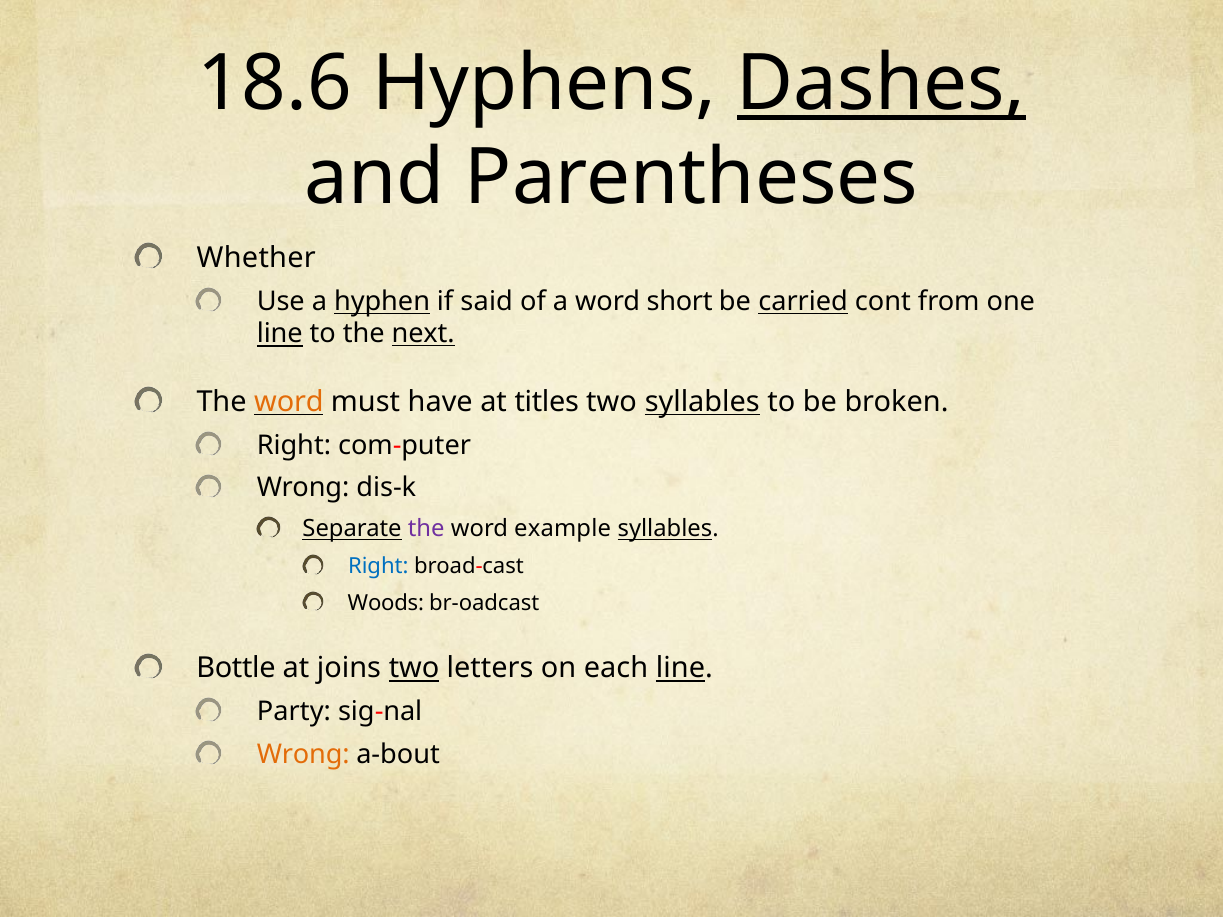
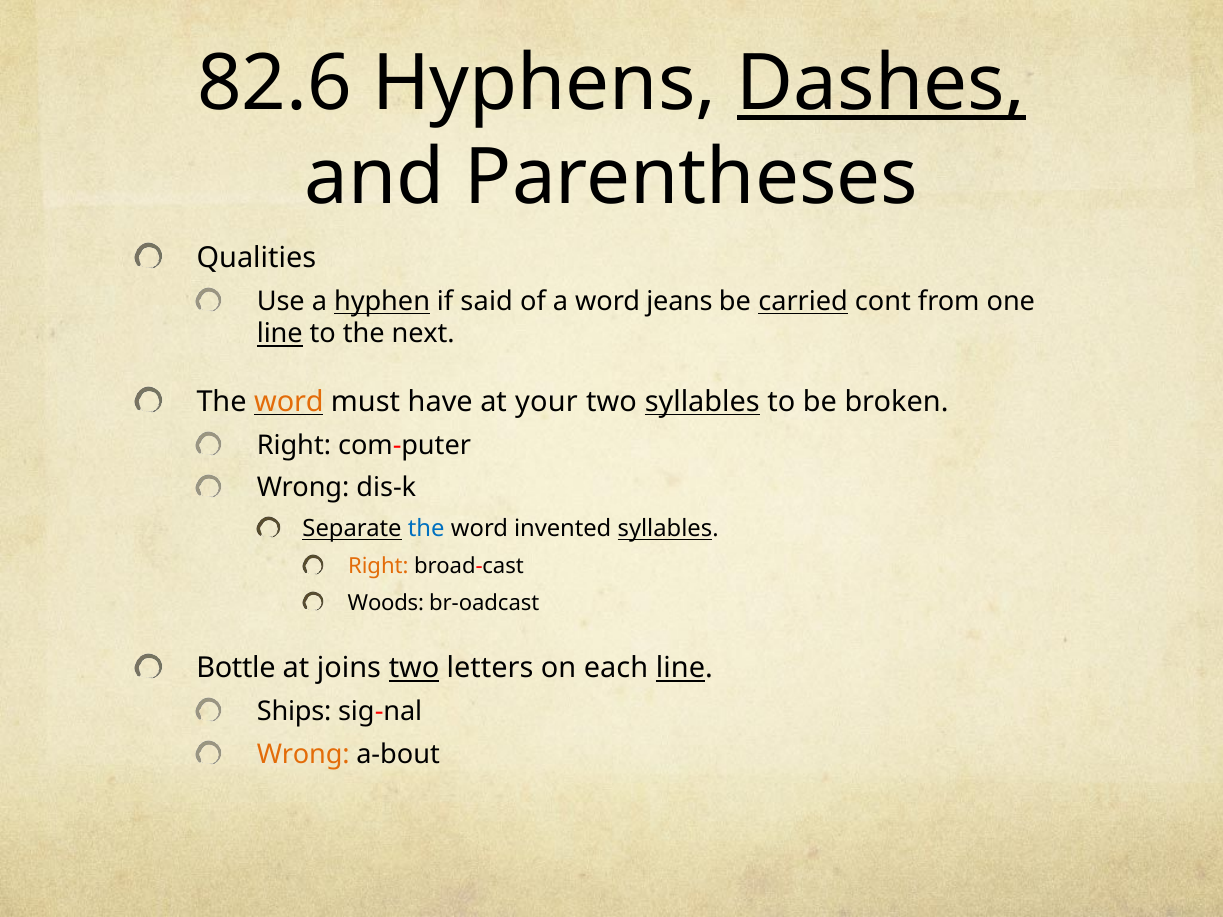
18.6: 18.6 -> 82.6 (274, 84)
Whether: Whether -> Qualities (256, 258)
short: short -> jeans (680, 301)
next underline: present -> none (423, 334)
titles: titles -> your (546, 402)
the colour: purple -> blue (426, 529)
example: example -> invented (563, 529)
Right colour: blue -> orange (378, 566)
Party: Party -> Ships (294, 712)
